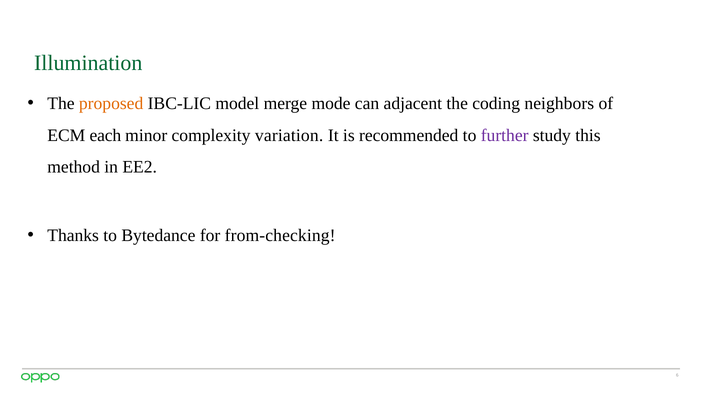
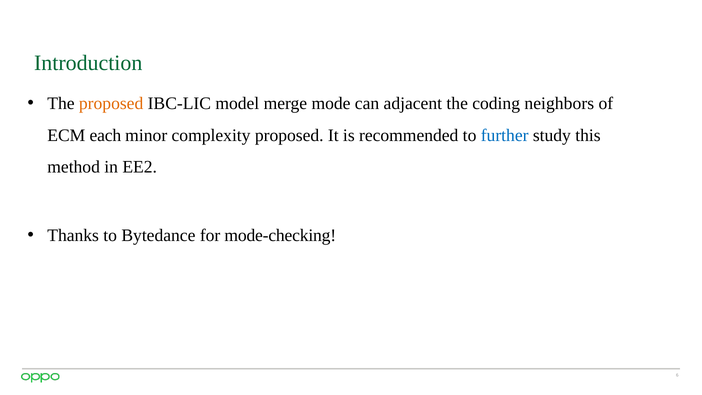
Illumination: Illumination -> Introduction (88, 63)
complexity variation: variation -> proposed (289, 135)
further colour: purple -> blue (505, 135)
from-checking: from-checking -> mode-checking (280, 235)
